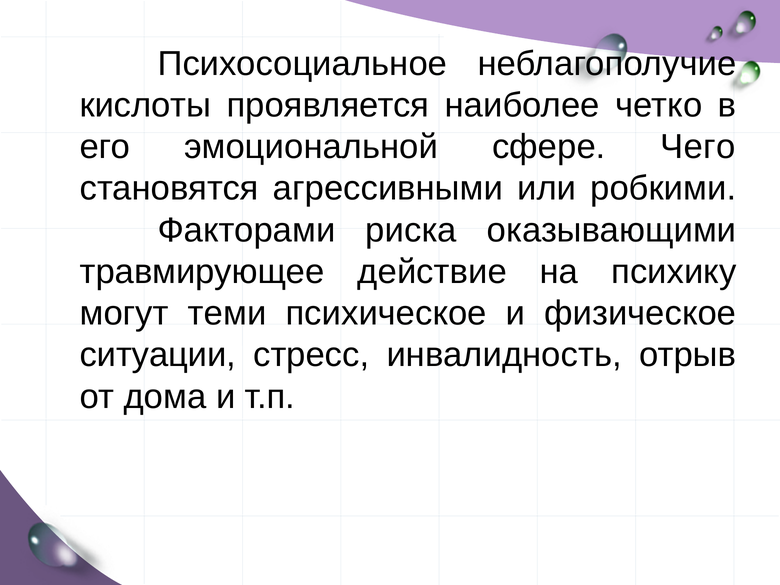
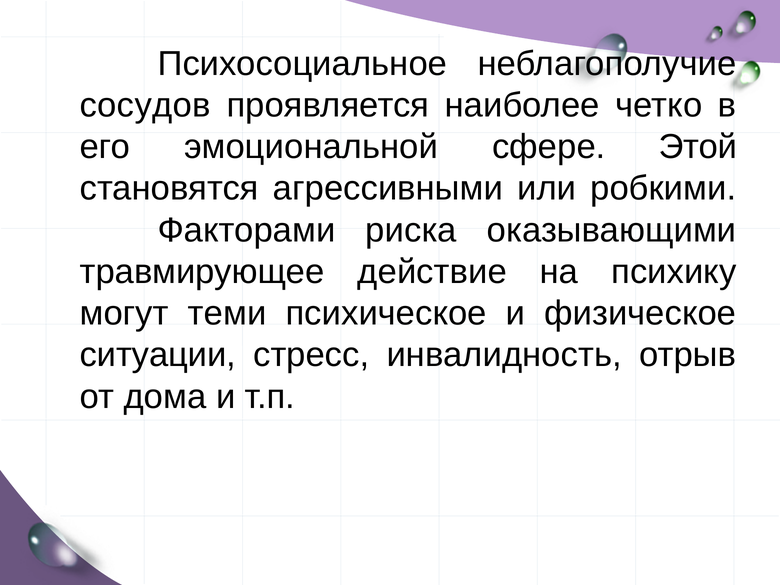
кислоты: кислоты -> сосудов (145, 105)
Чего: Чего -> Этой (698, 147)
